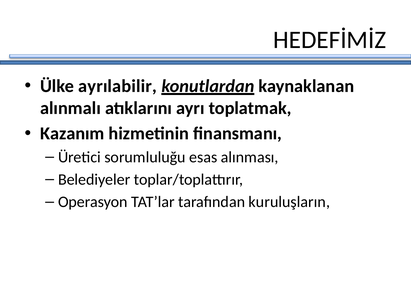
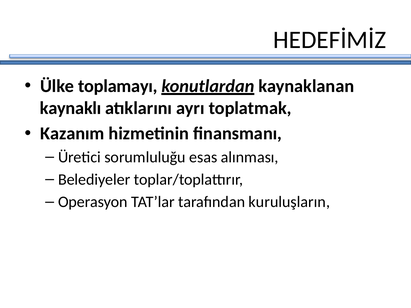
ayrılabilir: ayrılabilir -> toplamayı (118, 86)
alınmalı: alınmalı -> kaynaklı (71, 108)
